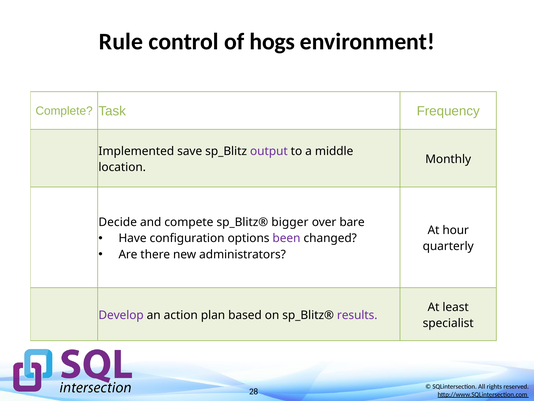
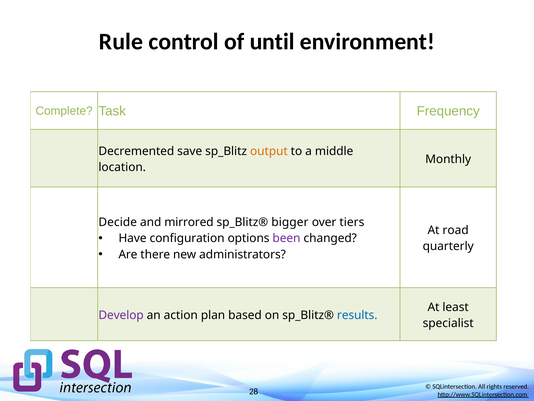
hogs: hogs -> until (272, 42)
Implemented: Implemented -> Decremented (136, 151)
output colour: purple -> orange (269, 151)
compete: compete -> mirrored (189, 222)
bare: bare -> tiers (352, 222)
hour: hour -> road (456, 230)
results colour: purple -> blue (357, 315)
